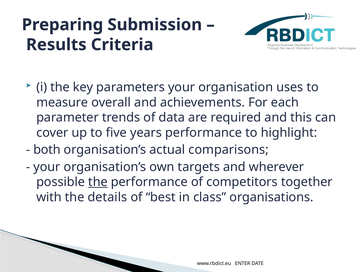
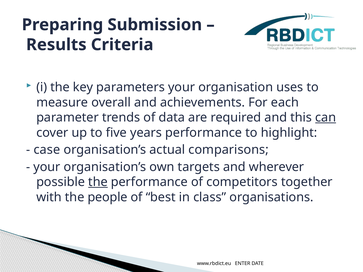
can underline: none -> present (326, 118)
both: both -> case (47, 150)
details: details -> people (108, 197)
